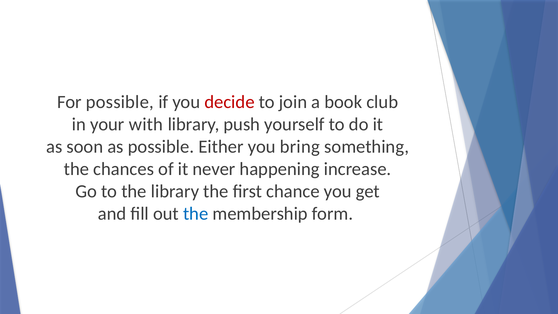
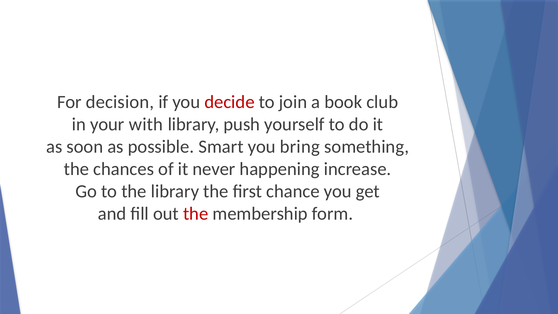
For possible: possible -> decision (120, 102)
Either: Either -> Smart (221, 147)
the colour: blue -> red (196, 213)
